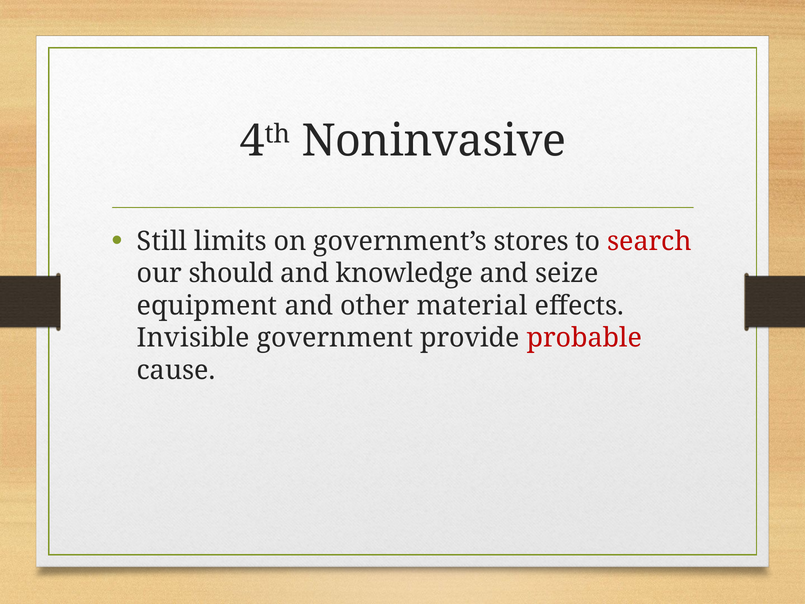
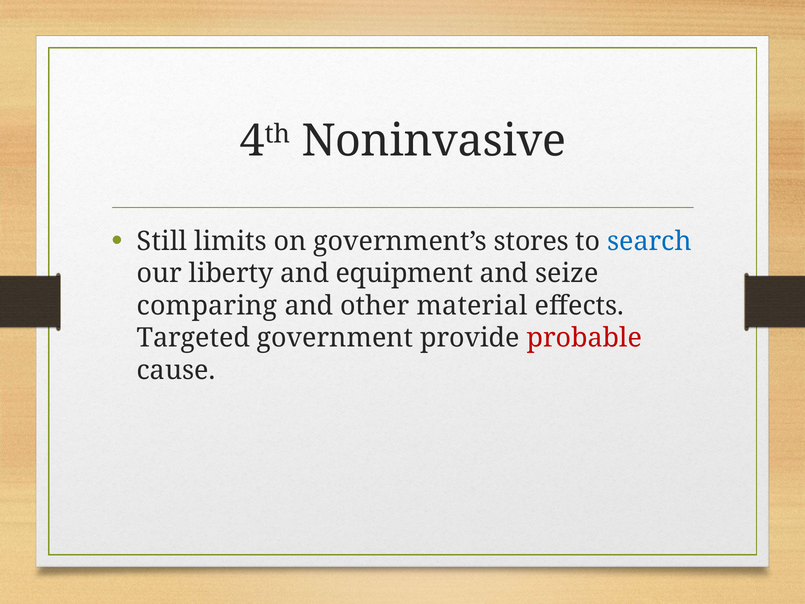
search colour: red -> blue (649, 241)
should: should -> liberty (231, 273)
knowledge: knowledge -> equipment (404, 273)
equipment: equipment -> comparing (207, 306)
Invisible: Invisible -> Targeted (193, 338)
